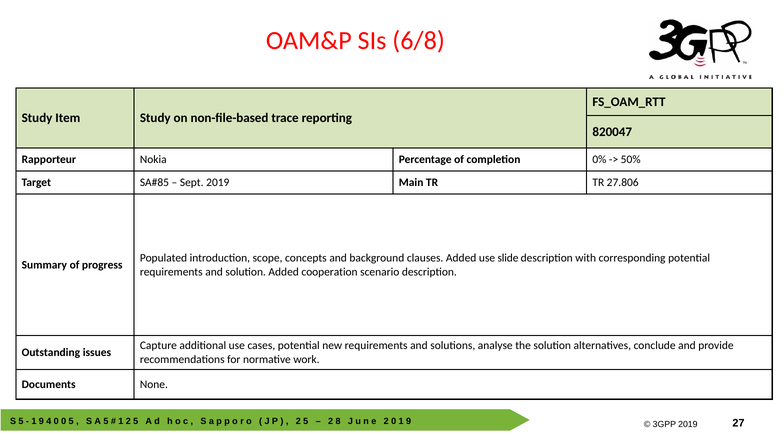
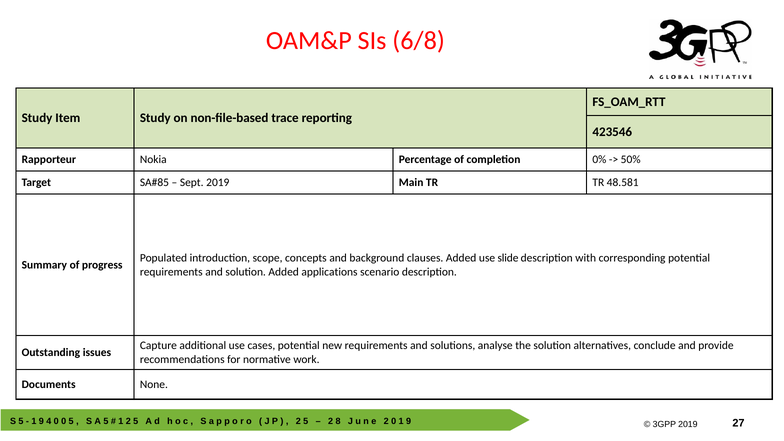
820047: 820047 -> 423546 (612, 132)
27.806: 27.806 -> 48.581 (623, 183)
cooperation: cooperation -> applications (330, 272)
